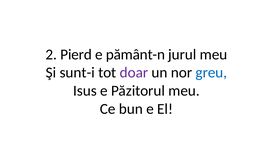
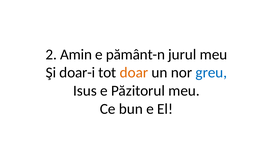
Pierd: Pierd -> Amin (76, 55)
sunt-i: sunt-i -> doar-i (77, 73)
doar colour: purple -> orange (134, 73)
